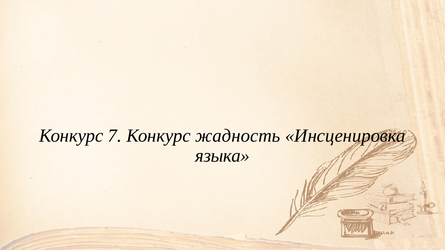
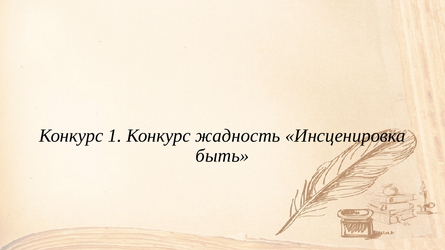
7: 7 -> 1 (115, 136)
языка: языка -> быть (222, 156)
